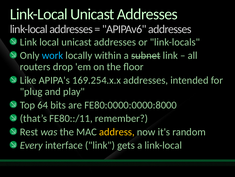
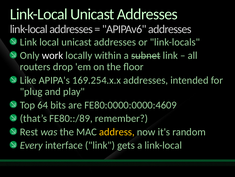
work colour: light blue -> white (53, 55)
FE80:0000:0000:8000: FE80:0000:0000:8000 -> FE80:0000:0000:4609 (131, 105)
FE80::/11: FE80::/11 -> FE80::/89 (71, 118)
